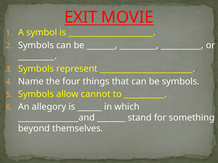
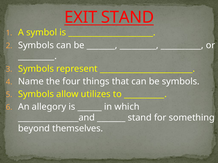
EXIT MOVIE: MOVIE -> STAND (127, 17)
cannot: cannot -> utilizes (96, 94)
